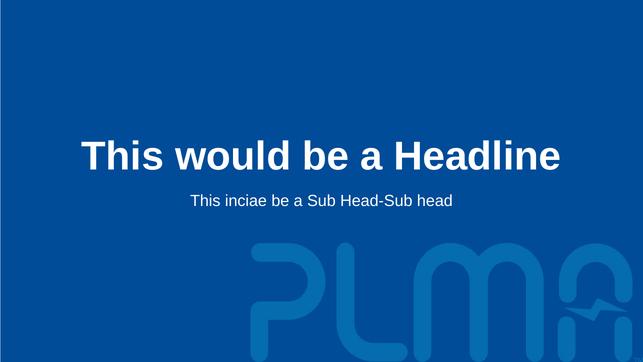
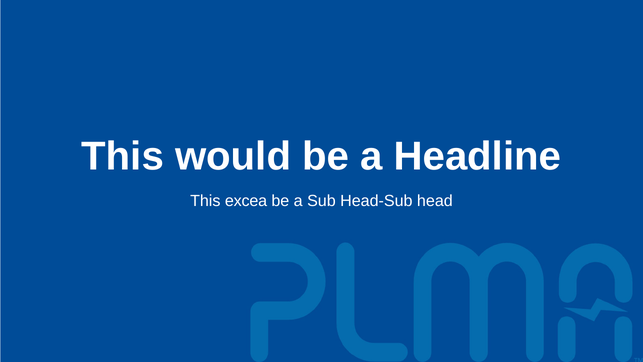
inciae: inciae -> excea (246, 201)
